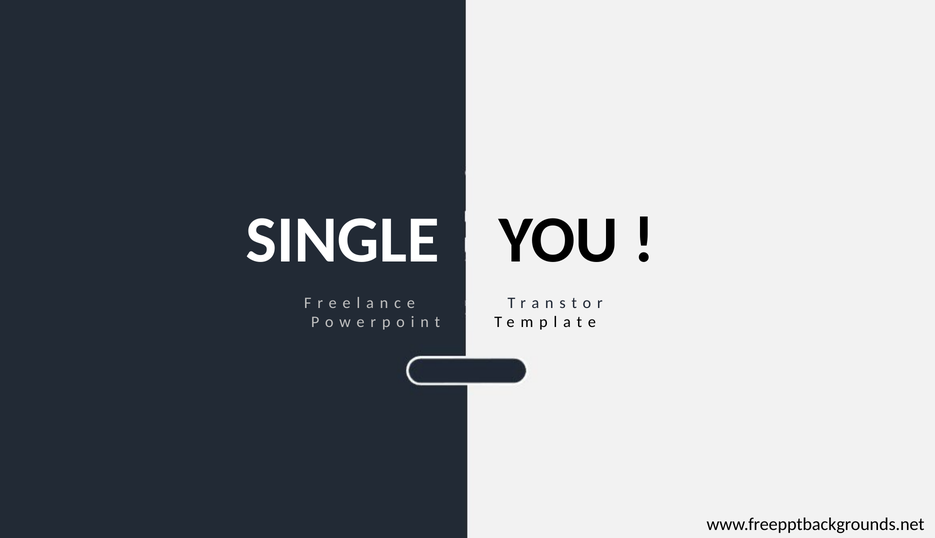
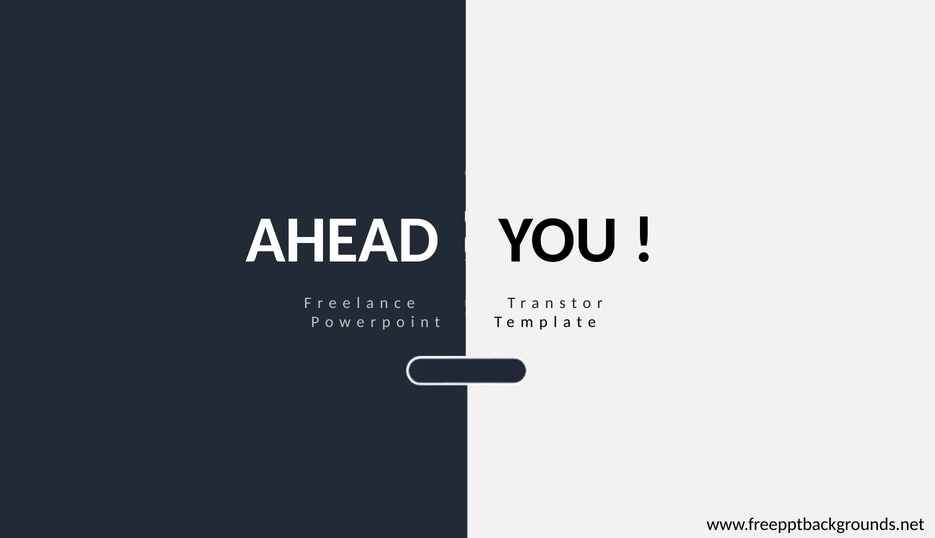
SINGLE: SINGLE -> AHEAD (343, 240)
